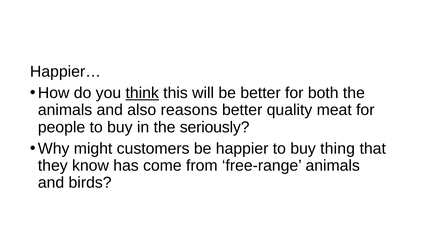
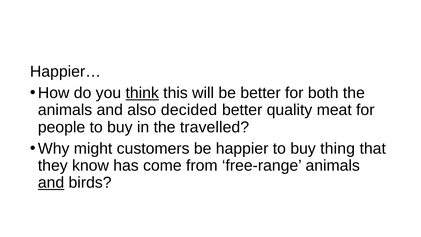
reasons: reasons -> decided (189, 110)
seriously: seriously -> travelled (215, 127)
and underline: none -> present (51, 183)
